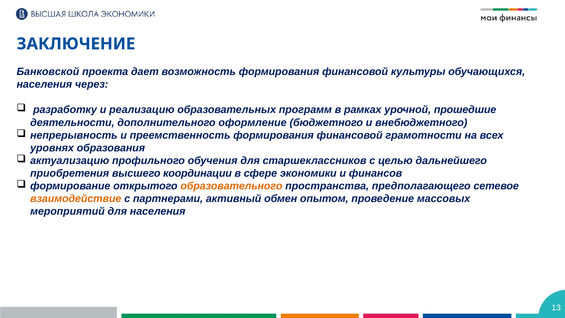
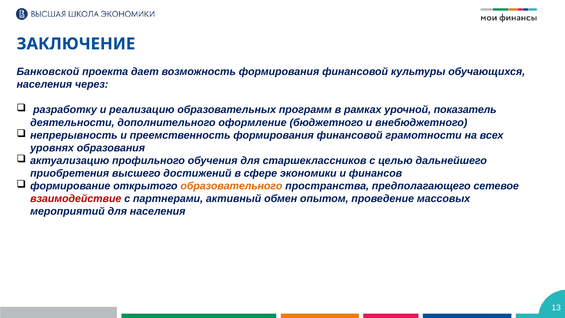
прошедшие: прошедшие -> показатель (465, 110)
координации: координации -> достижений (197, 174)
взаимодействие colour: orange -> red (76, 199)
